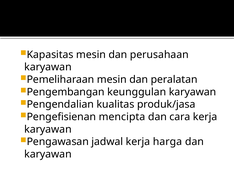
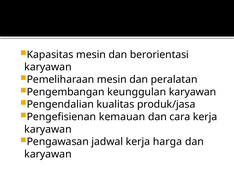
perusahaan: perusahaan -> berorientasi (159, 55)
mencipta: mencipta -> kemauan (122, 117)
